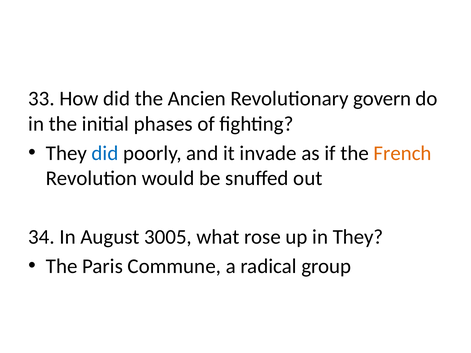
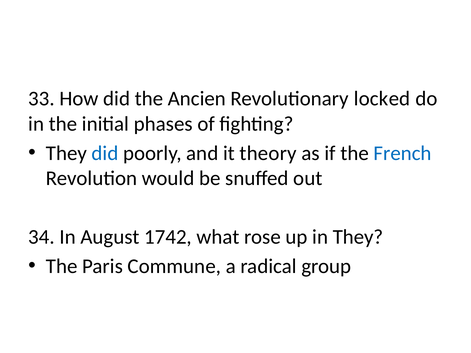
govern: govern -> locked (382, 99)
invade: invade -> theory (268, 153)
French colour: orange -> blue (403, 153)
3005: 3005 -> 1742 (168, 237)
